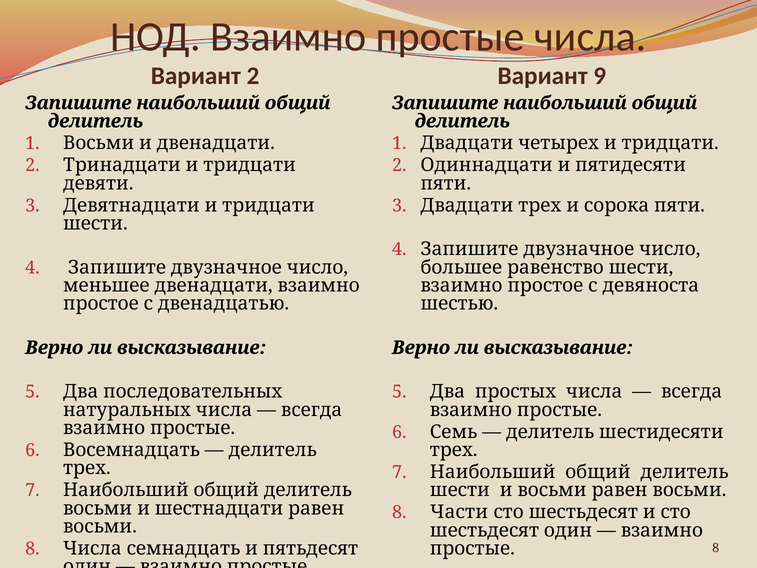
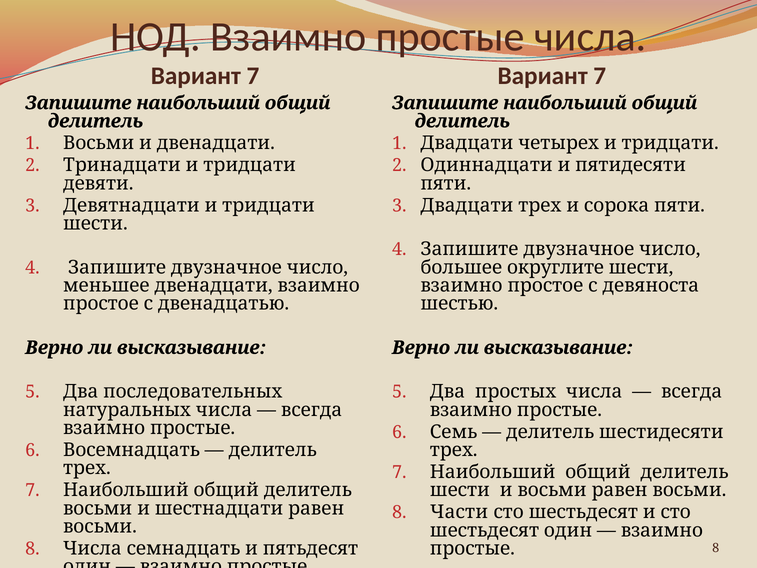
2: 2 -> 7 (253, 76)
9: 9 -> 7 (600, 76)
равенство: равенство -> округлите (556, 267)
